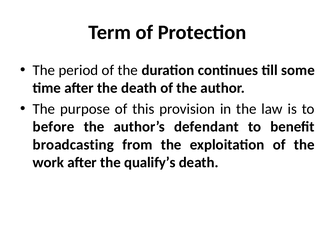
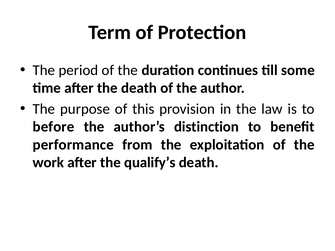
defendant: defendant -> distinction (206, 127)
broadcasting: broadcasting -> performance (73, 145)
